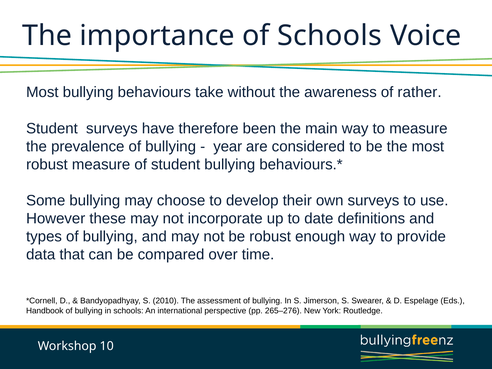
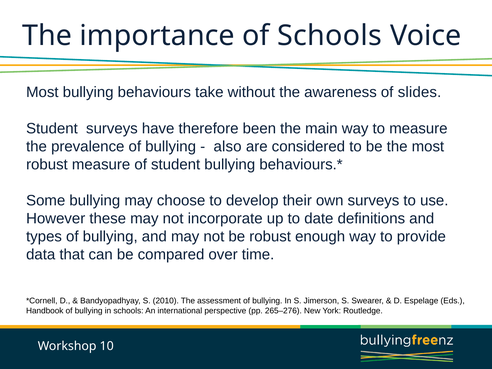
rather: rather -> slides (420, 92)
year: year -> also (228, 146)
